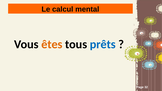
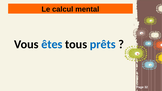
êtes colour: orange -> blue (52, 44)
